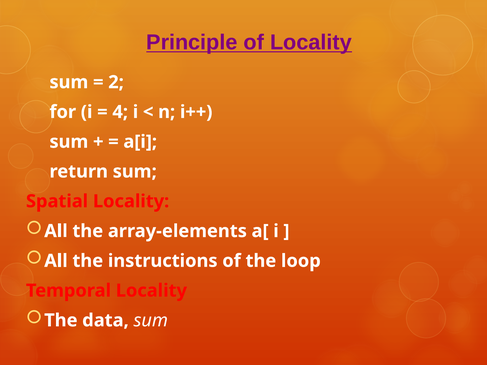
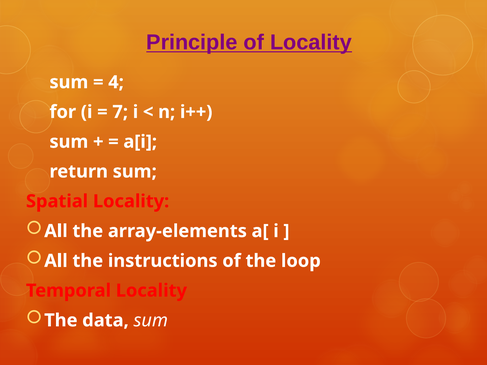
2: 2 -> 4 (116, 82)
4: 4 -> 7 (120, 112)
